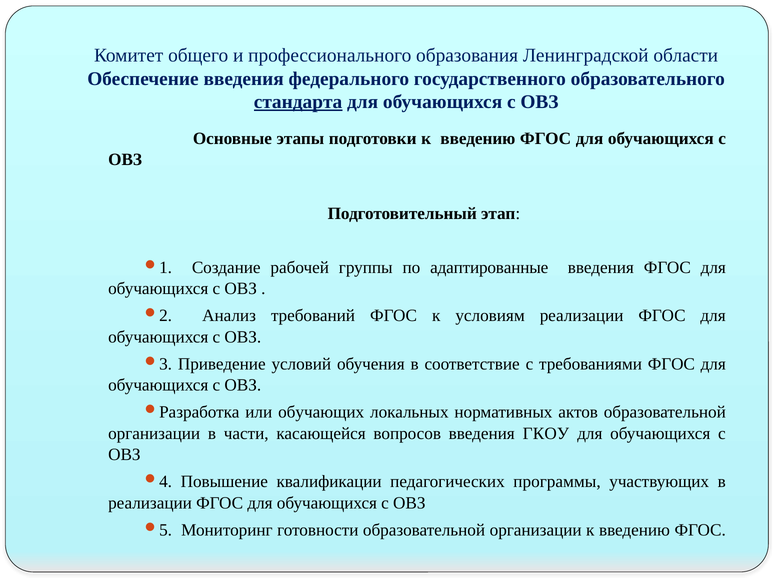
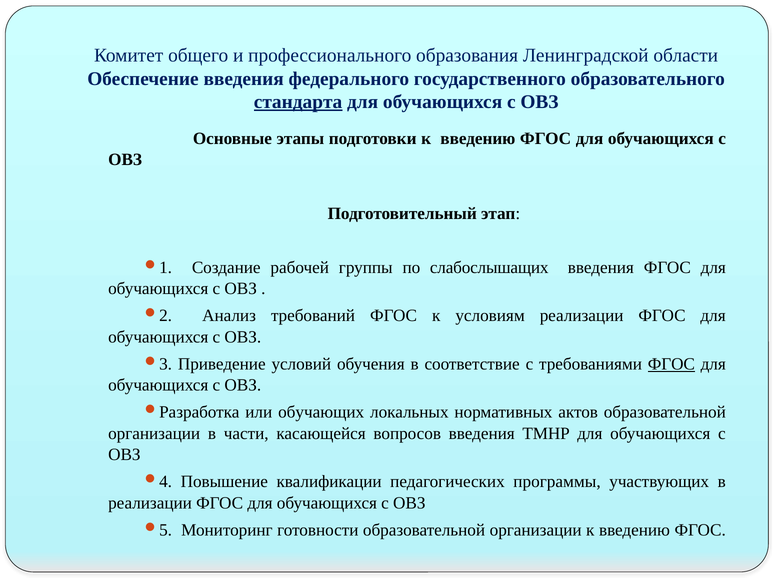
адаптированные: адаптированные -> слабослышащих (489, 268)
ФГОС underline: none -> present (671, 364)
ГКОУ: ГКОУ -> ТМНР (546, 434)
